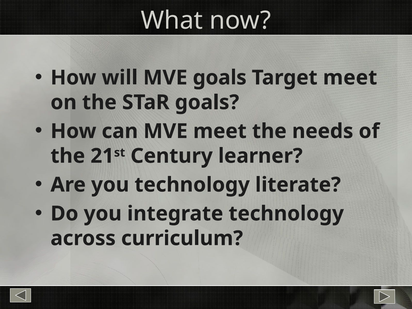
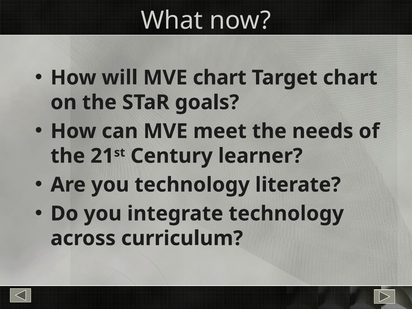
MVE goals: goals -> chart (220, 78)
Target meet: meet -> chart (350, 78)
